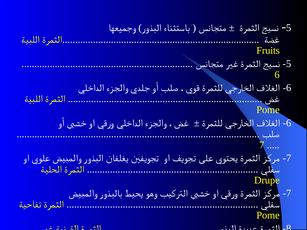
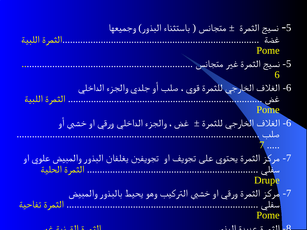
Fruits: Fruits -> Pome (268, 51)
